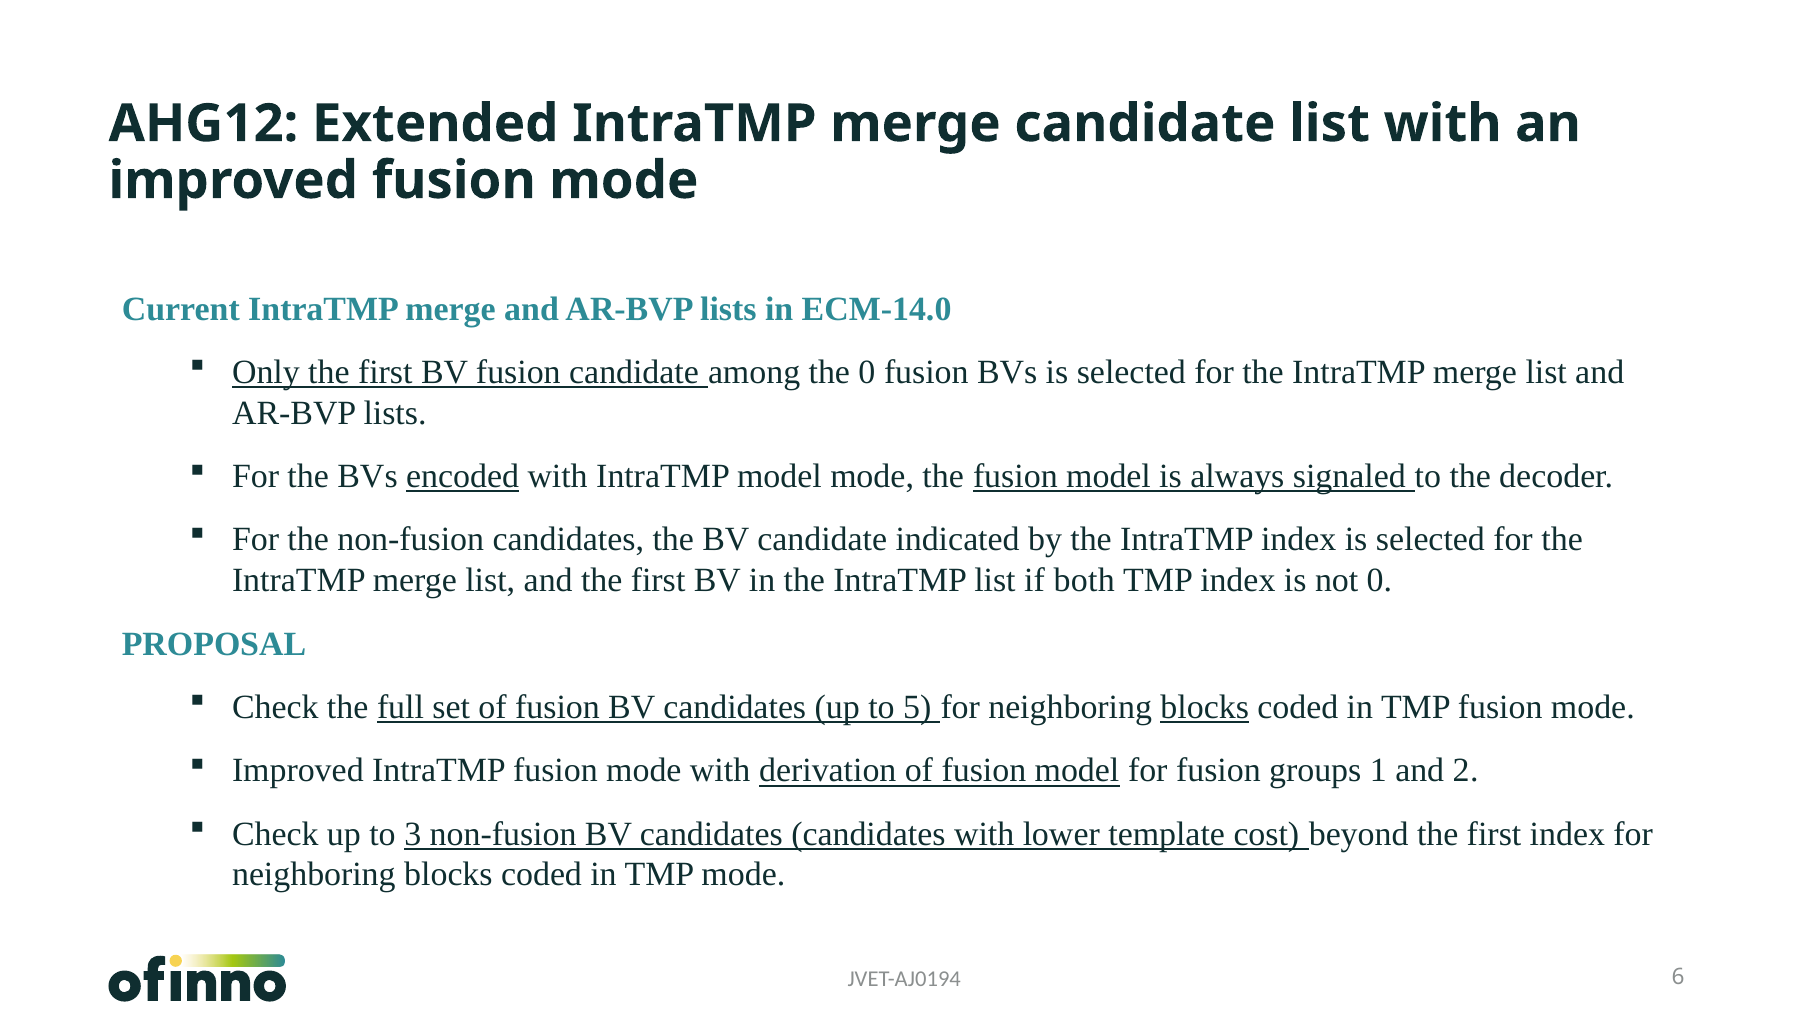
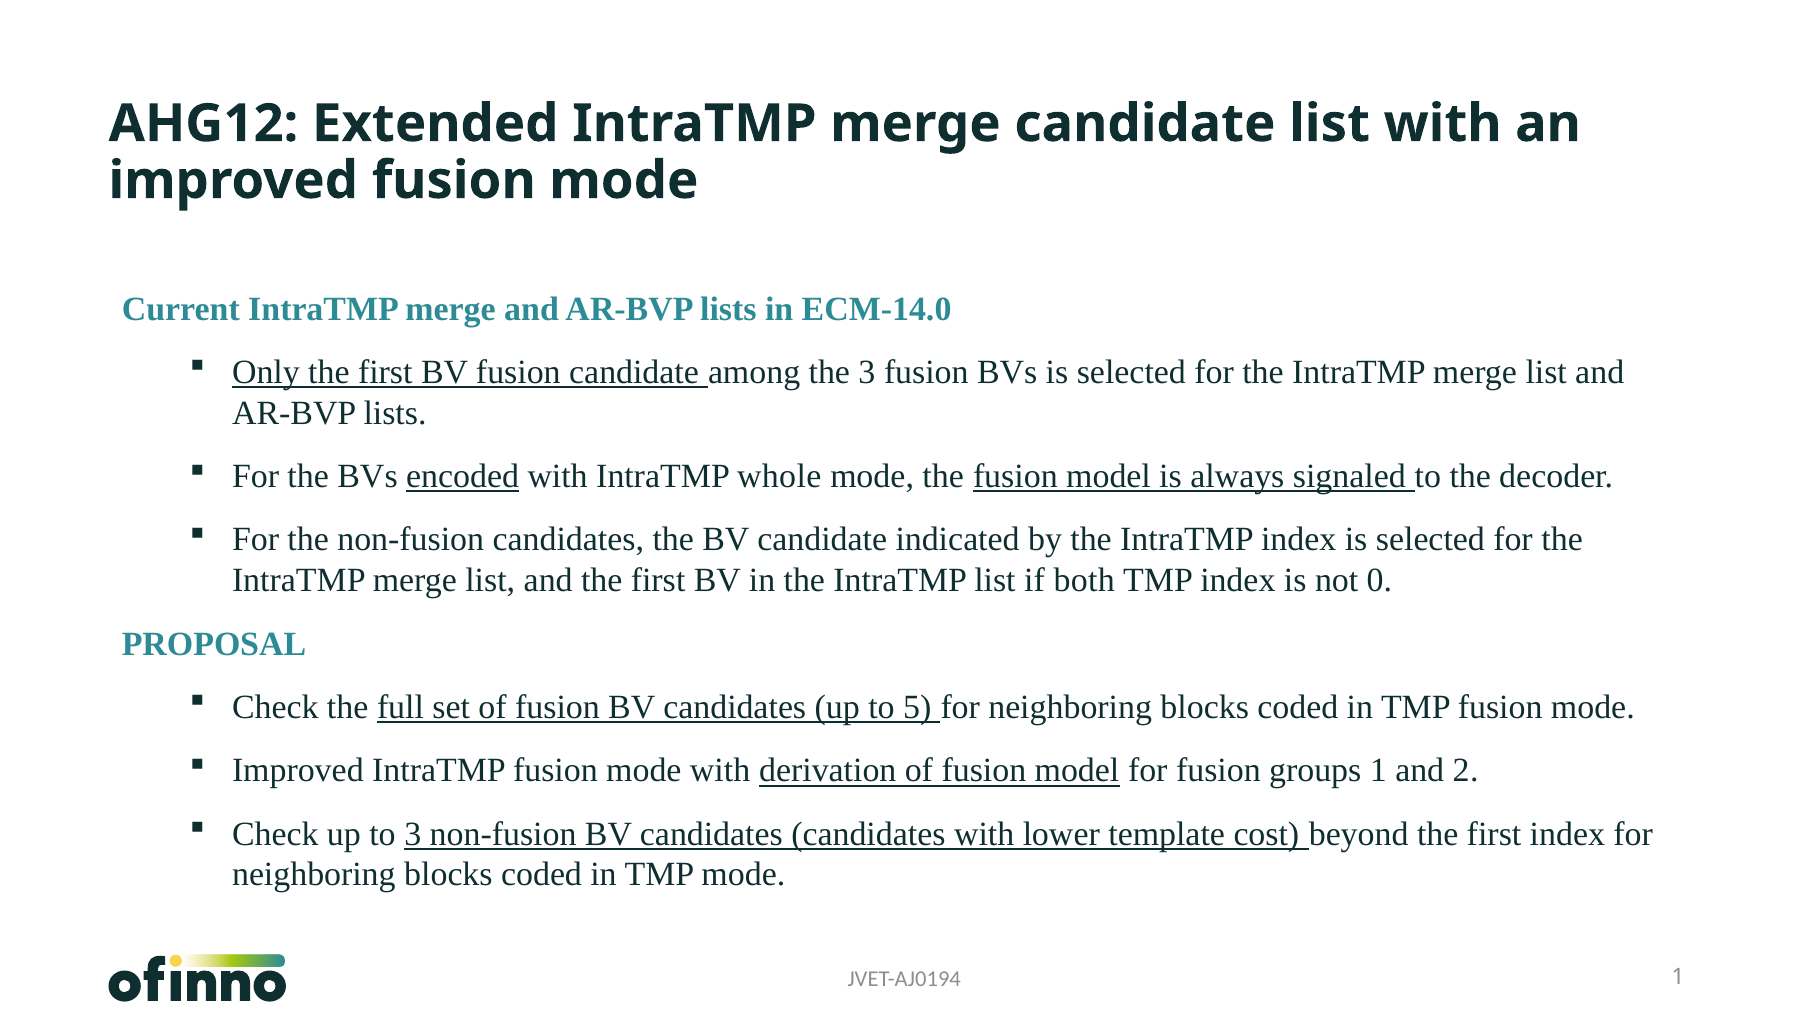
the 0: 0 -> 3 (867, 372)
IntraTMP model: model -> whole (779, 476)
blocks underline: present -> none (1205, 707)
JVET-AJ0194 6: 6 -> 1 (1678, 977)
